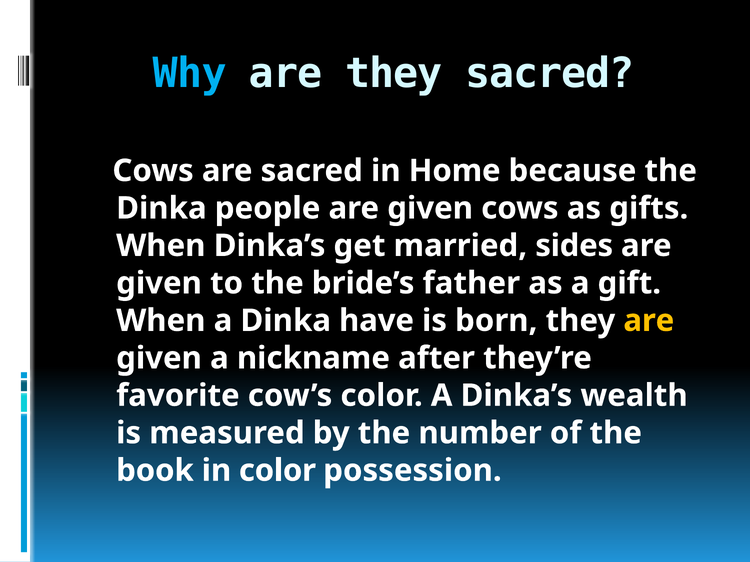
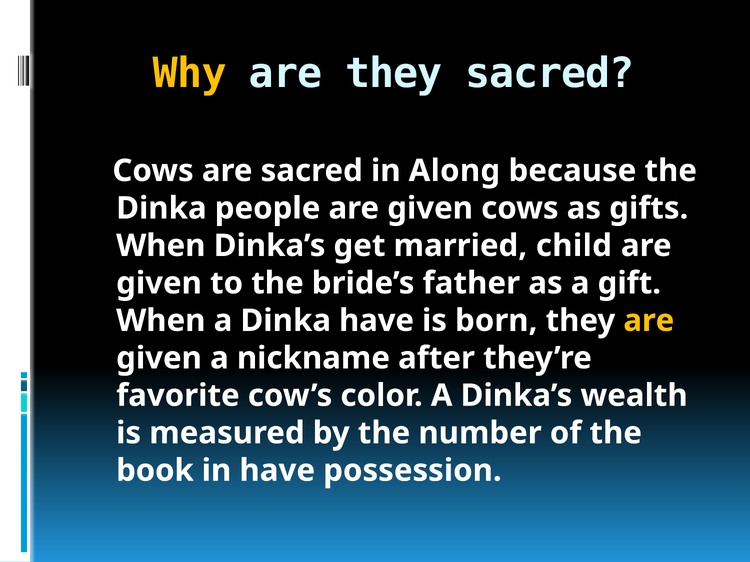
Why colour: light blue -> yellow (190, 74)
Home: Home -> Along (454, 171)
sides: sides -> child (574, 246)
in color: color -> have (277, 471)
